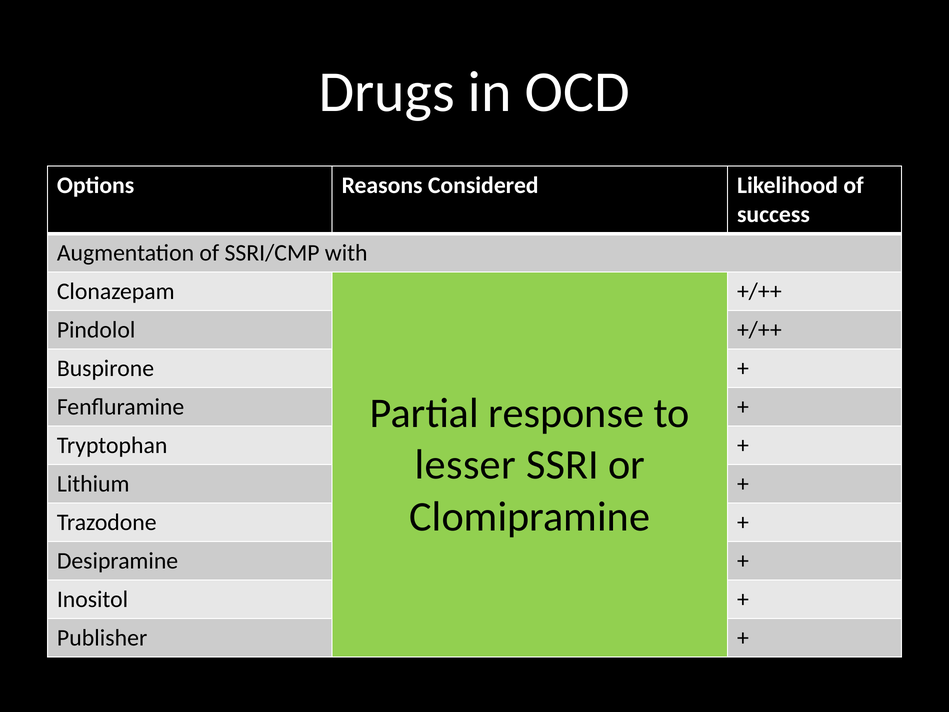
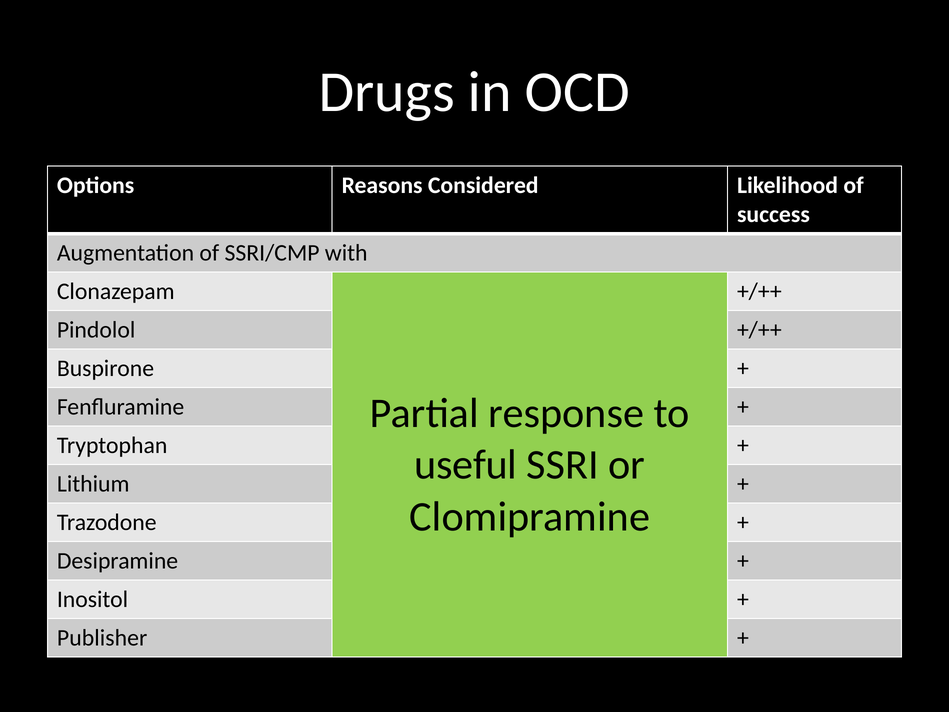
lesser: lesser -> useful (466, 465)
